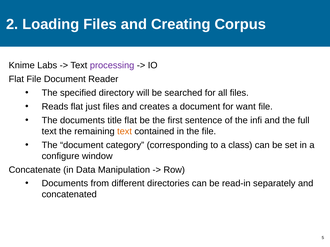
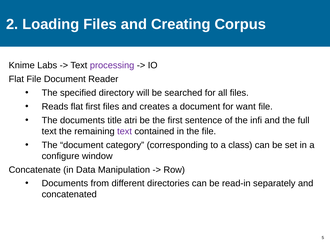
flat just: just -> first (93, 107)
title flat: flat -> atri (131, 121)
text colour: orange -> purple (125, 132)
